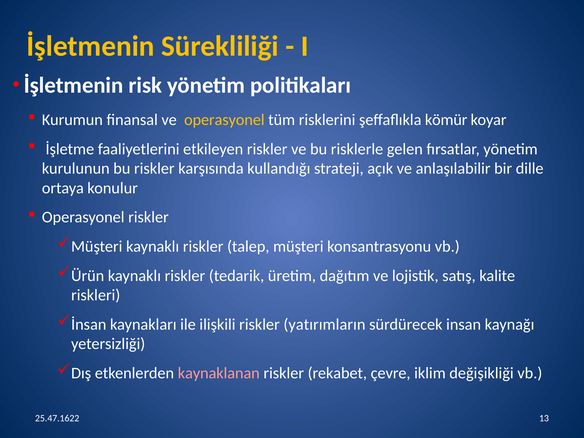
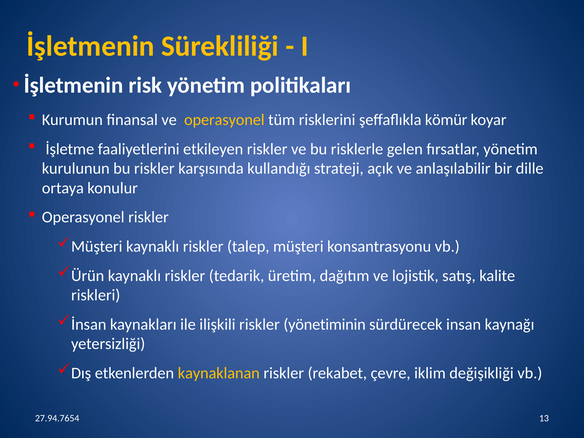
yatırımların: yatırımların -> yönetiminin (325, 324)
kaynaklanan colour: pink -> yellow (219, 373)
25.47.1622: 25.47.1622 -> 27.94.7654 (57, 418)
